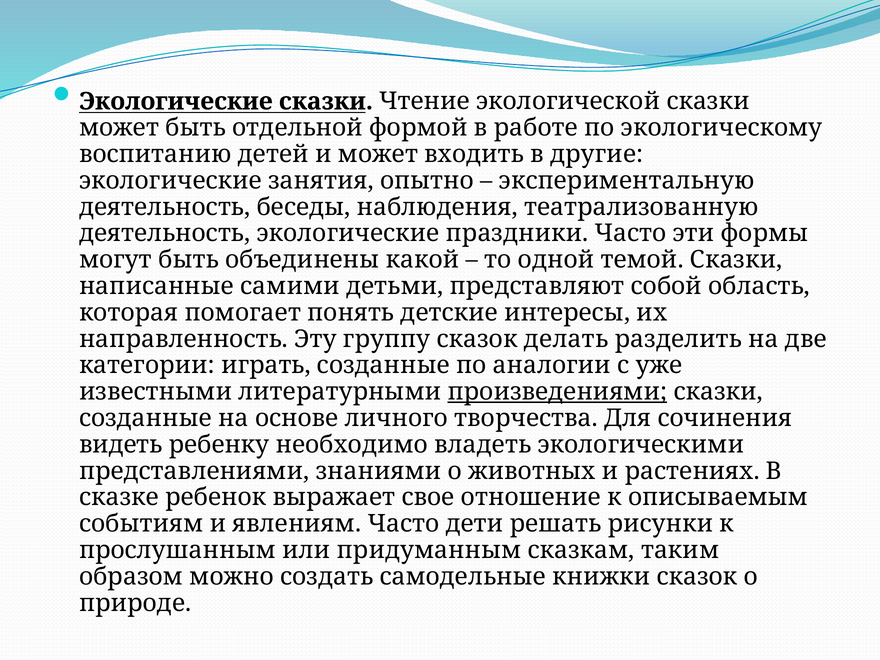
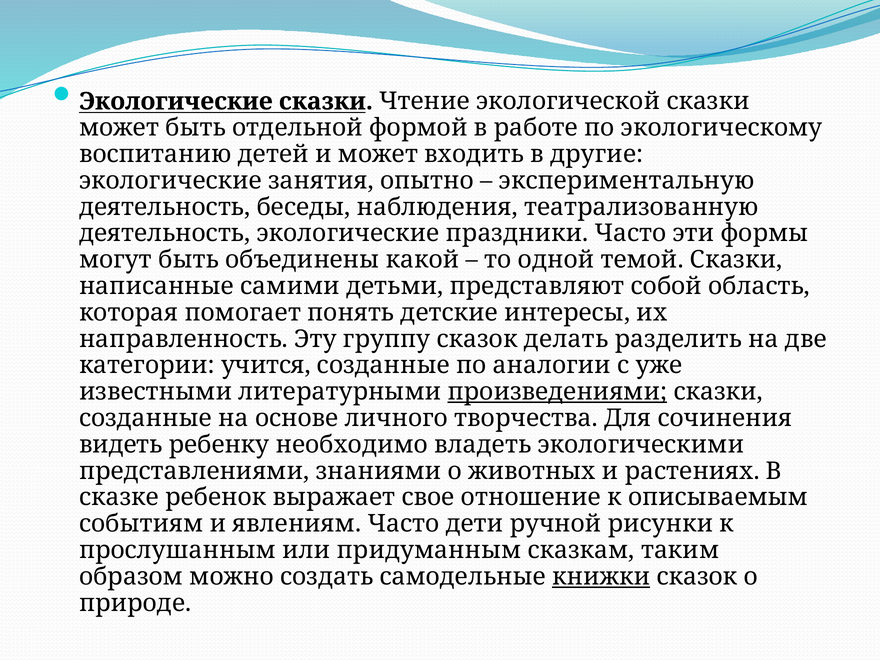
играть: играть -> учится (266, 365)
решать: решать -> ручной (556, 524)
книжки underline: none -> present (601, 577)
